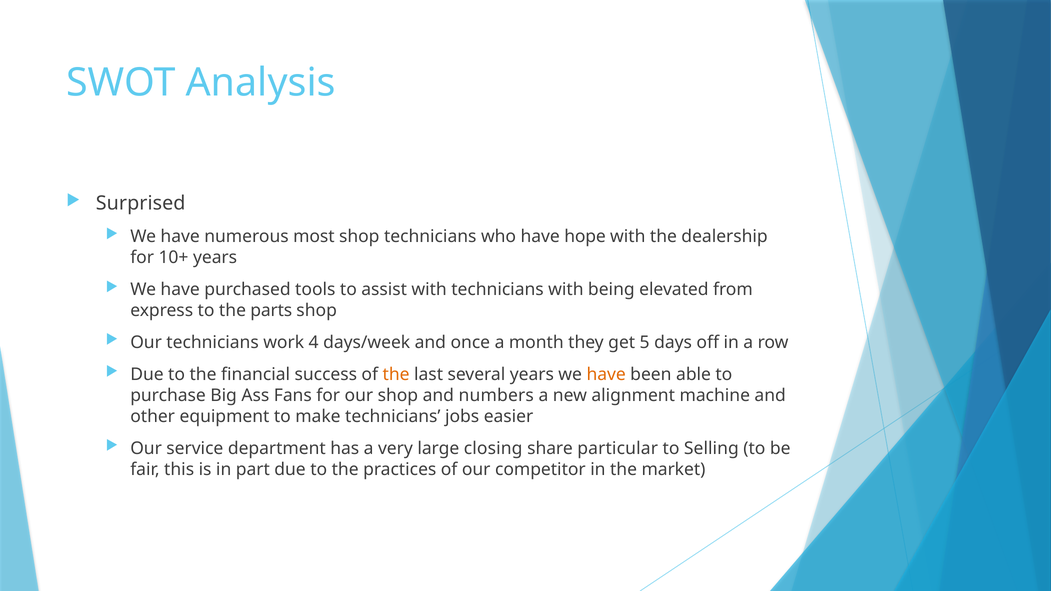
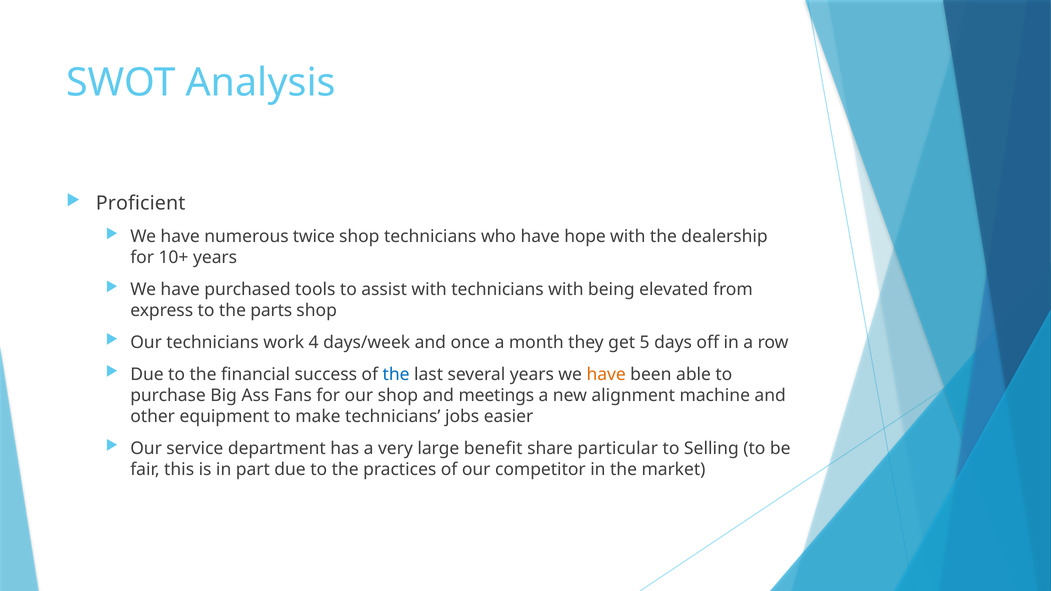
Surprised: Surprised -> Proficient (141, 203)
most: most -> twice (314, 237)
the colour: orange -> blue (396, 374)
numbers: numbers -> meetings (496, 395)
closing: closing -> benefit (493, 448)
